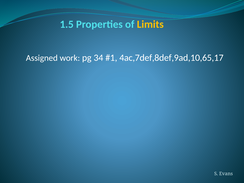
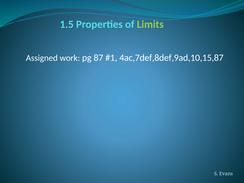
Limits colour: yellow -> light green (150, 24)
34: 34 -> 87 (98, 58)
4ac,7def,8def,9ad,10,65,17: 4ac,7def,8def,9ad,10,65,17 -> 4ac,7def,8def,9ad,10,15,87 (171, 58)
